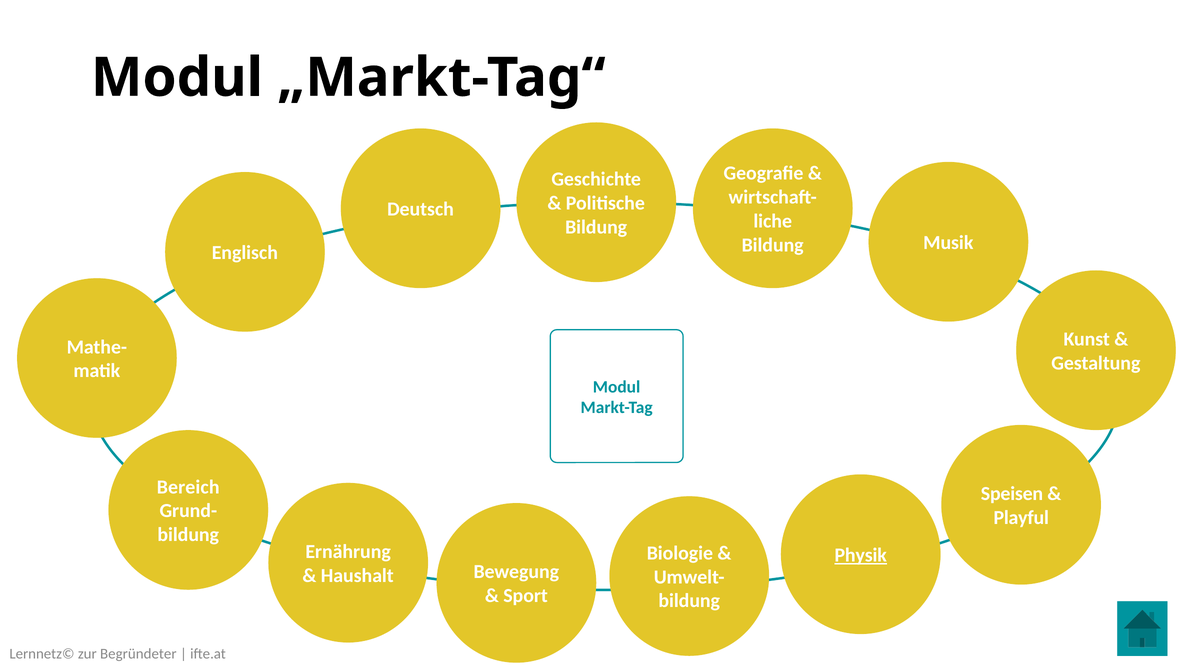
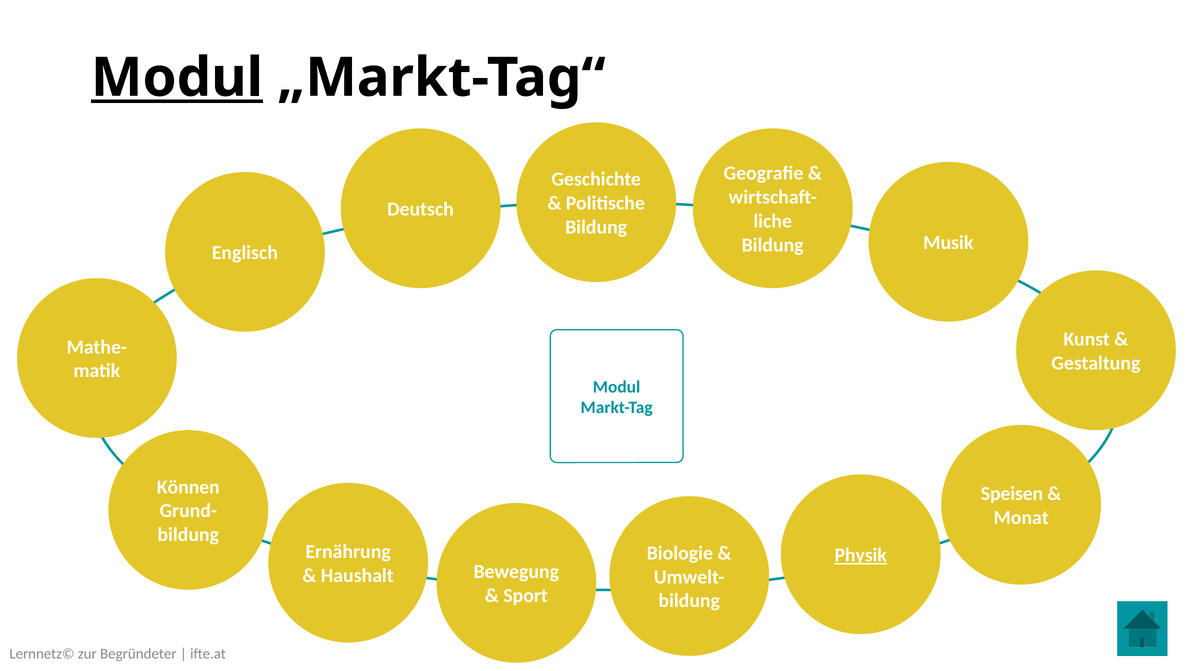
Modul underline: none -> present (177, 78)
Bereich: Bereich -> Können (188, 487)
Playful: Playful -> Monat (1021, 518)
